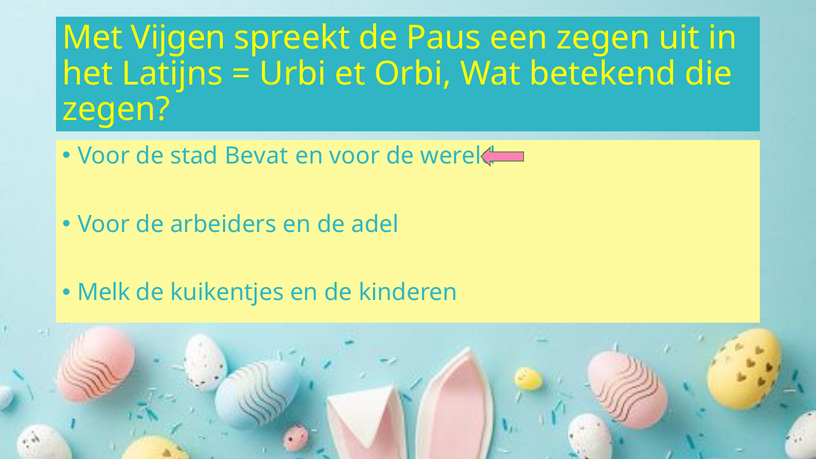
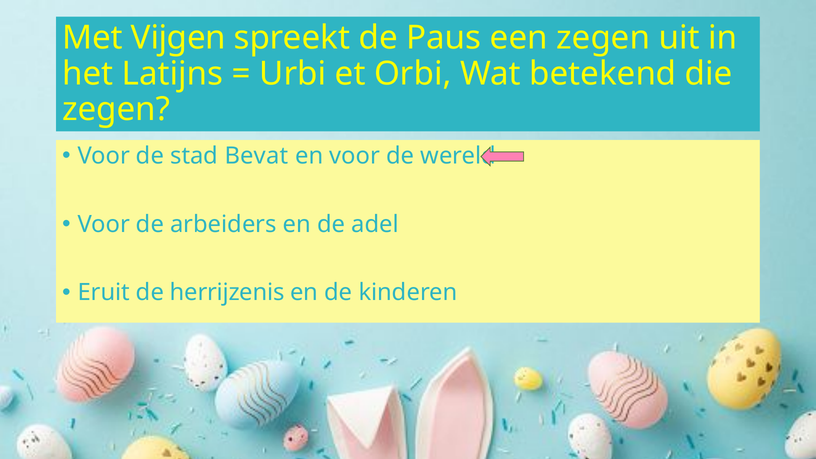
Melk: Melk -> Eruit (104, 293)
kuikentjes: kuikentjes -> herrijzenis (227, 293)
